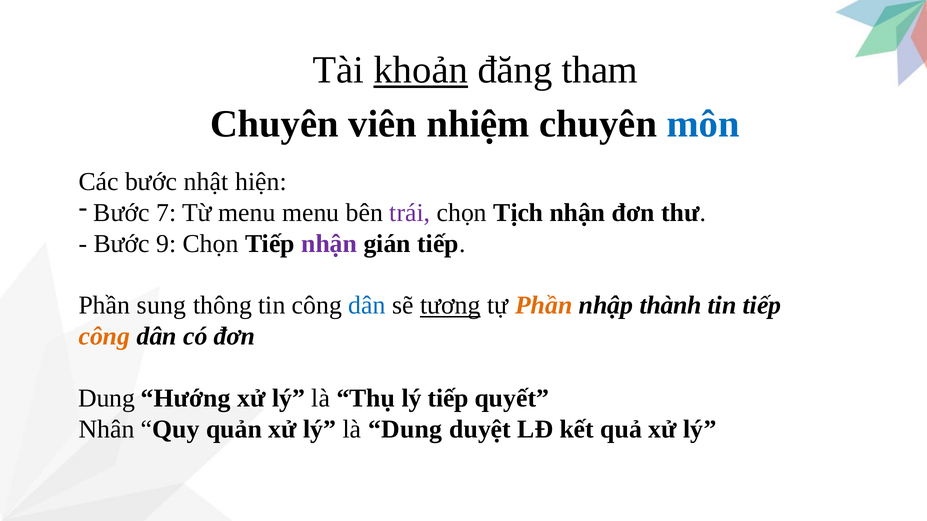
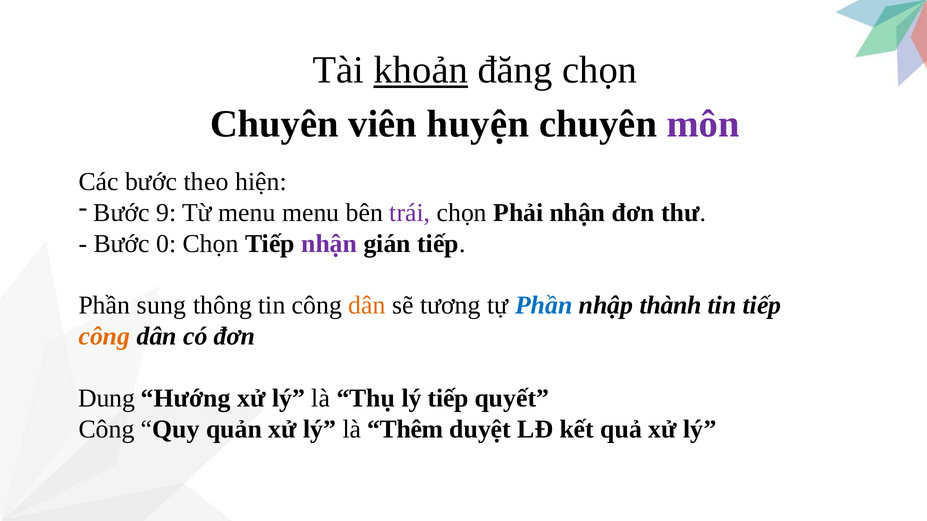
đăng tham: tham -> chọn (600, 70)
nhiệm: nhiệm -> huyện (478, 124)
môn colour: blue -> purple (703, 124)
nhật: nhật -> theo (206, 182)
7: 7 -> 9 (166, 213)
Tịch: Tịch -> Phải (518, 213)
9: 9 -> 0 (166, 244)
dân colour: blue -> orange (367, 306)
tương underline: present -> none (450, 306)
Phần colour: orange -> blue (544, 306)
Nhân: Nhân -> Công (107, 429)
là Dung: Dung -> Thêm (405, 429)
